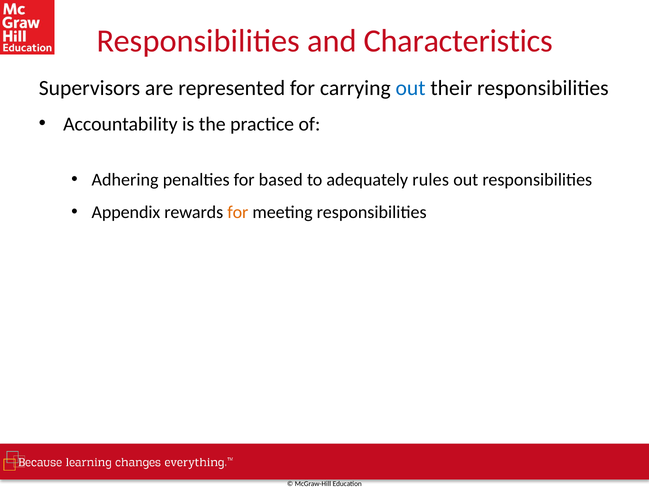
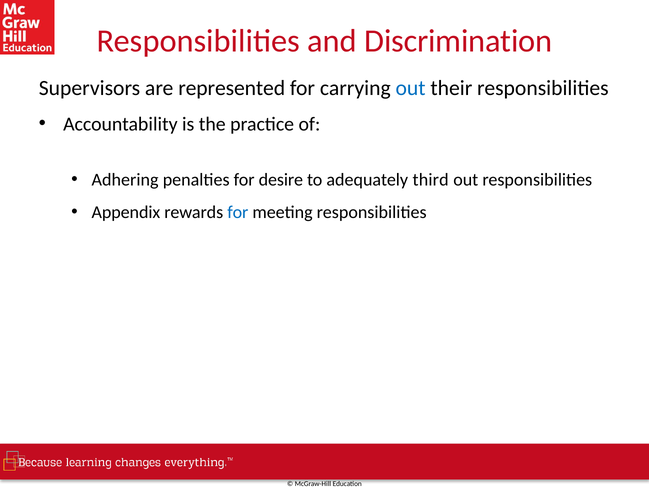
Characteristics: Characteristics -> Discrimination (458, 41)
based: based -> desire (281, 180)
rules: rules -> third (431, 180)
for colour: orange -> blue (238, 212)
